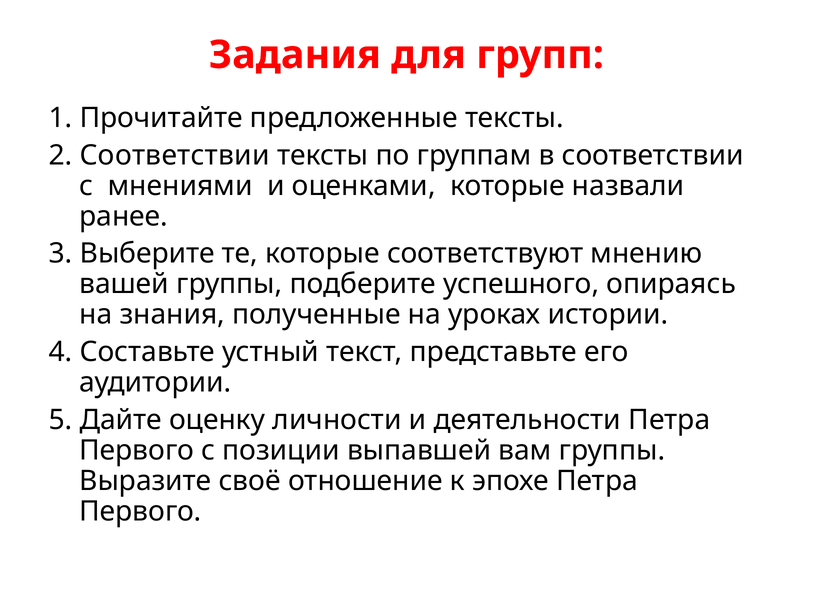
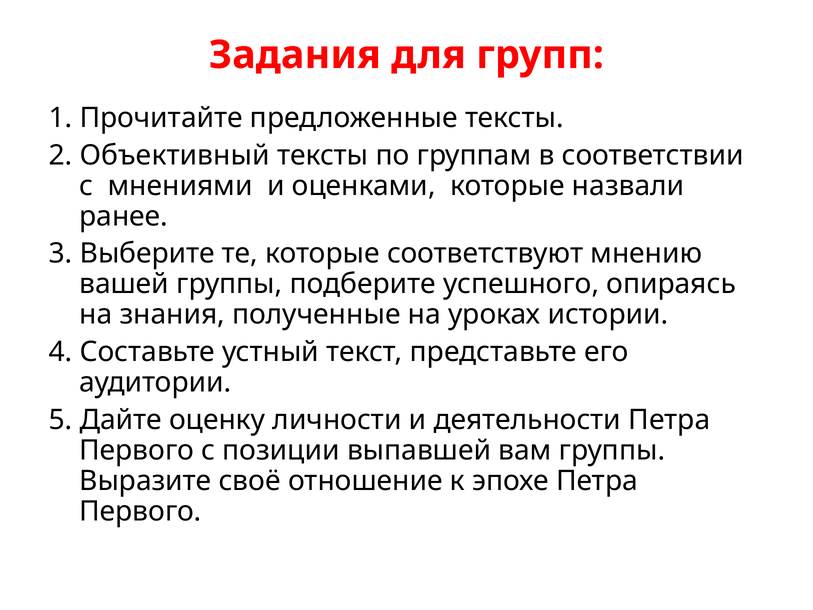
2 Соответствии: Соответствии -> Объективный (175, 155)
